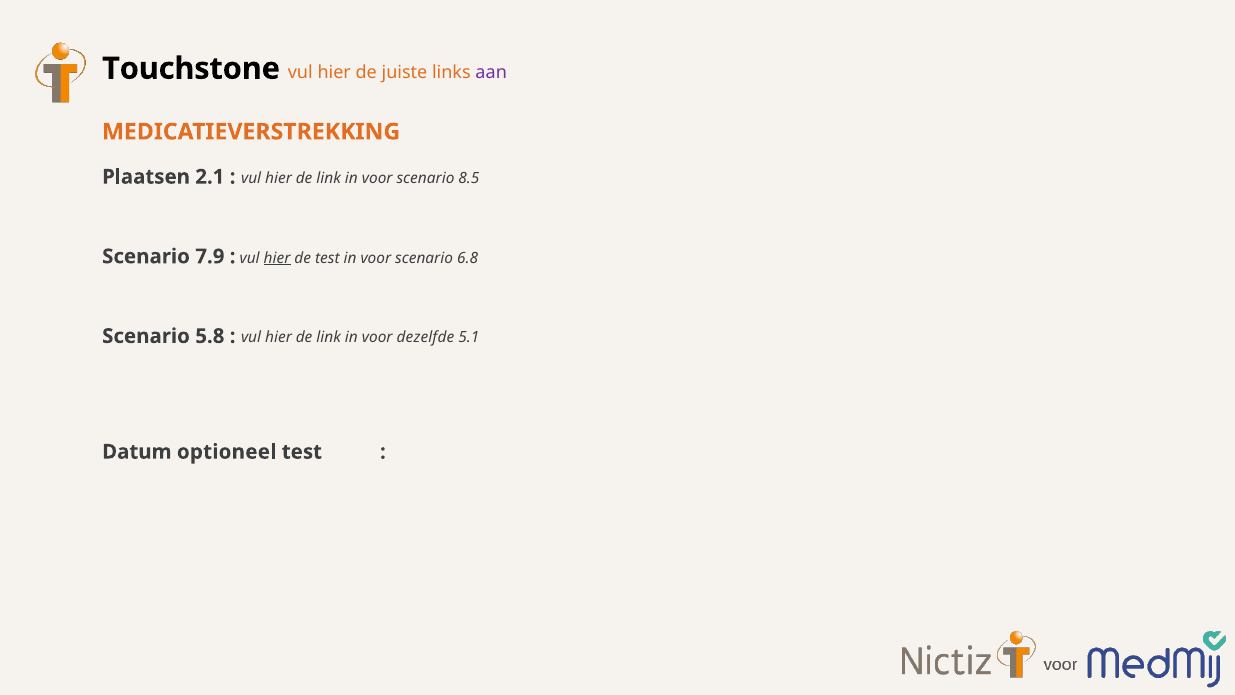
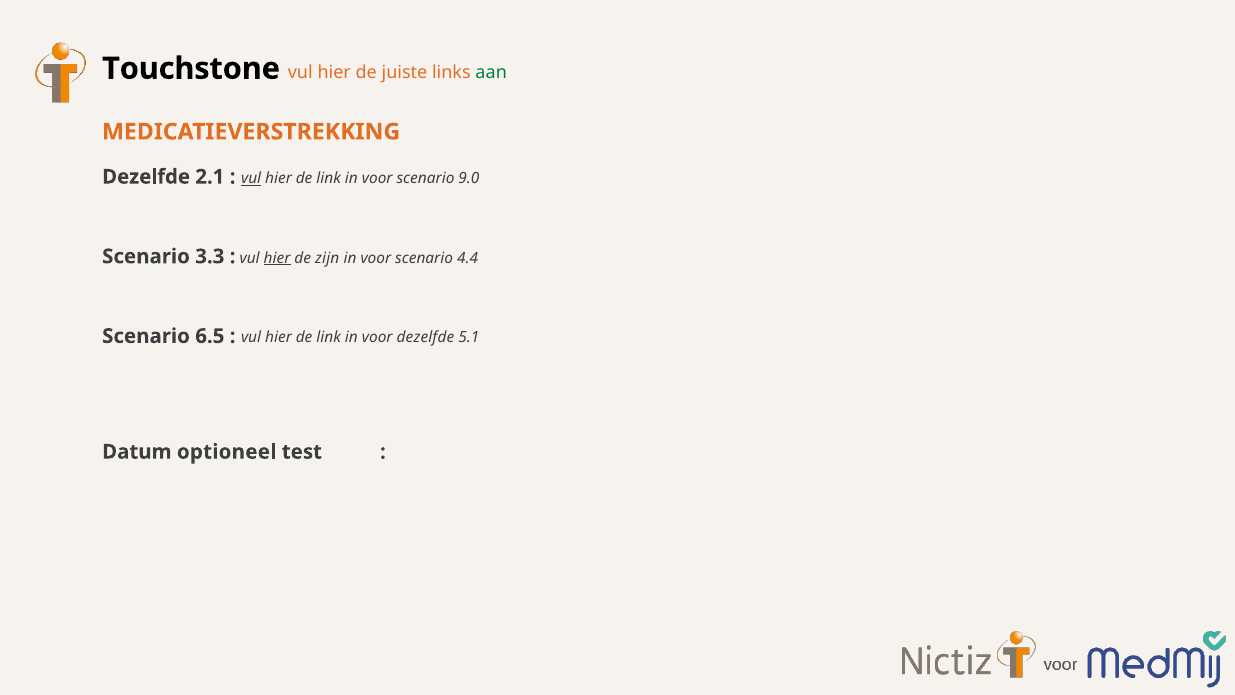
aan colour: purple -> green (491, 73)
Plaatsen: Plaatsen -> Dezelfde (146, 177)
vul underline: none -> present (251, 178)
8.5: 8.5 -> 9.0 (469, 178)
7.9: 7.9 -> 3.3 (210, 256)
de test: test -> zijn (327, 258)
6.8: 6.8 -> 4.4 (468, 258)
5.8: 5.8 -> 6.5 (210, 336)
